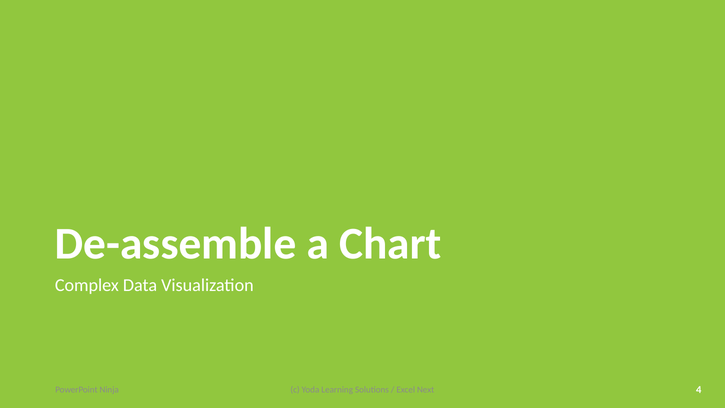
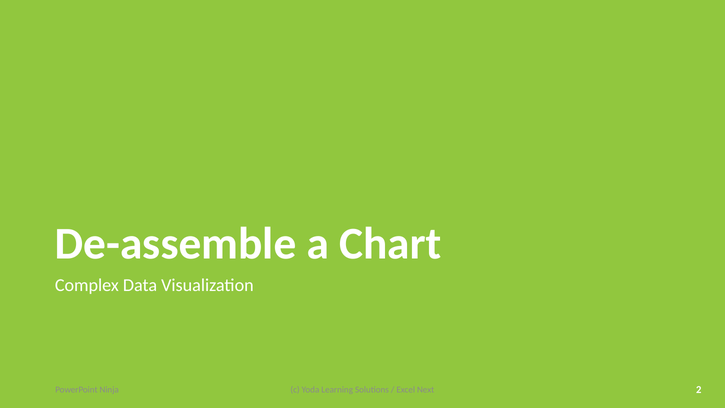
4: 4 -> 2 (699, 389)
